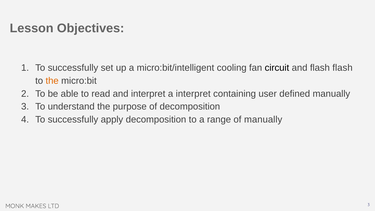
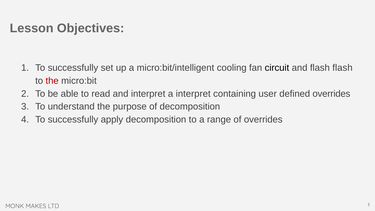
the colour: orange -> red (52, 81)
defined manually: manually -> overrides (331, 94)
of manually: manually -> overrides (263, 120)
